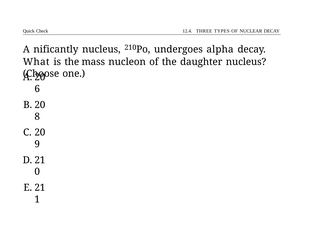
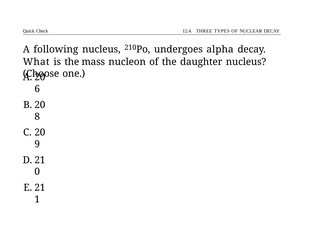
nificantly: nificantly -> following (56, 49)
